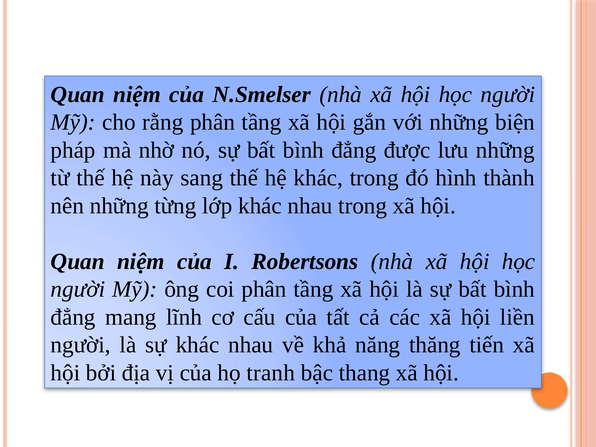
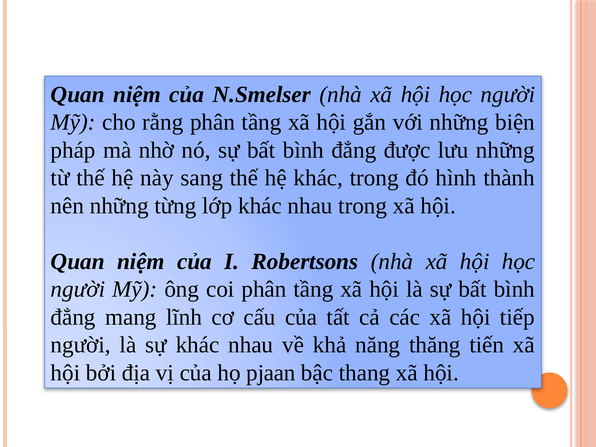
liền: liền -> tiếp (517, 317)
tranh: tranh -> pjaan (271, 373)
